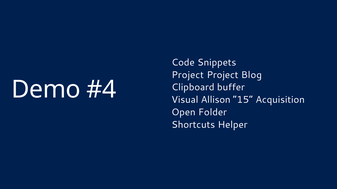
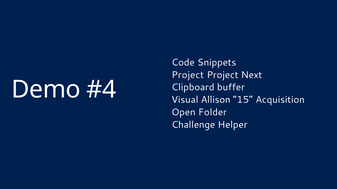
Blog: Blog -> Next (252, 75)
Shortcuts: Shortcuts -> Challenge (193, 125)
